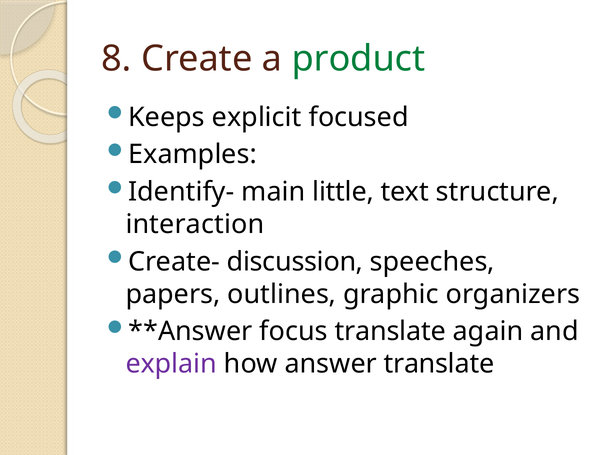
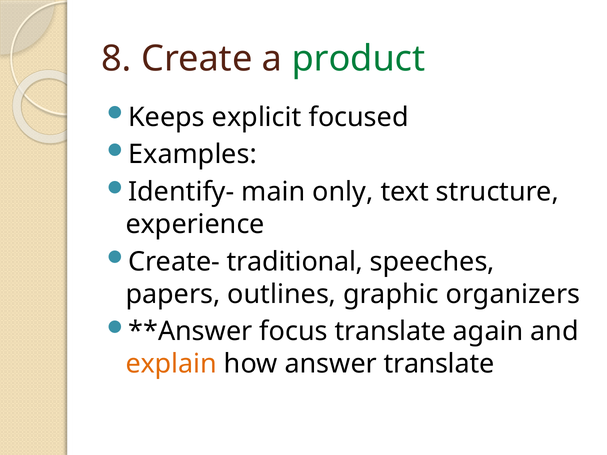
little: little -> only (343, 192)
interaction: interaction -> experience (195, 224)
discussion: discussion -> traditional (295, 262)
explain colour: purple -> orange (171, 364)
